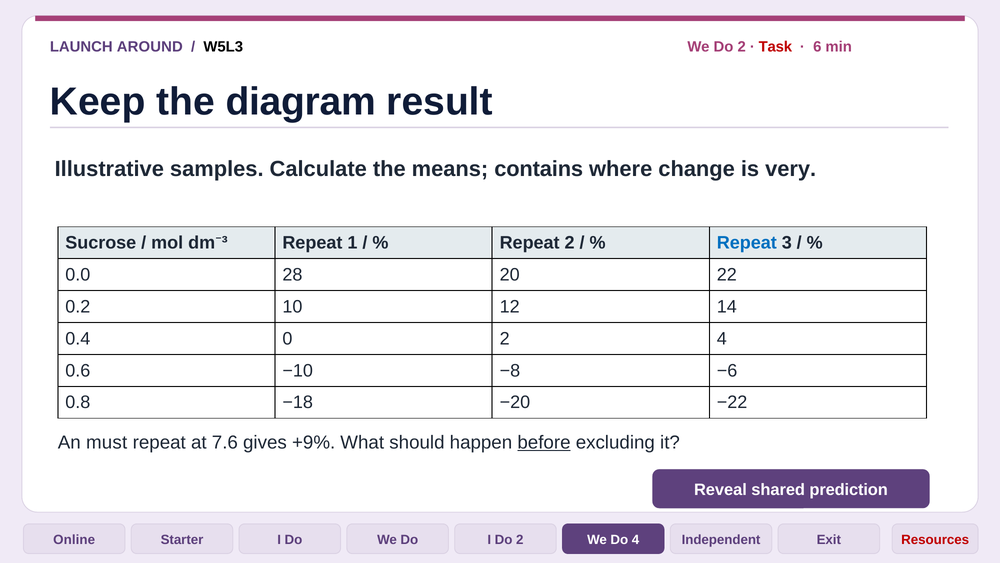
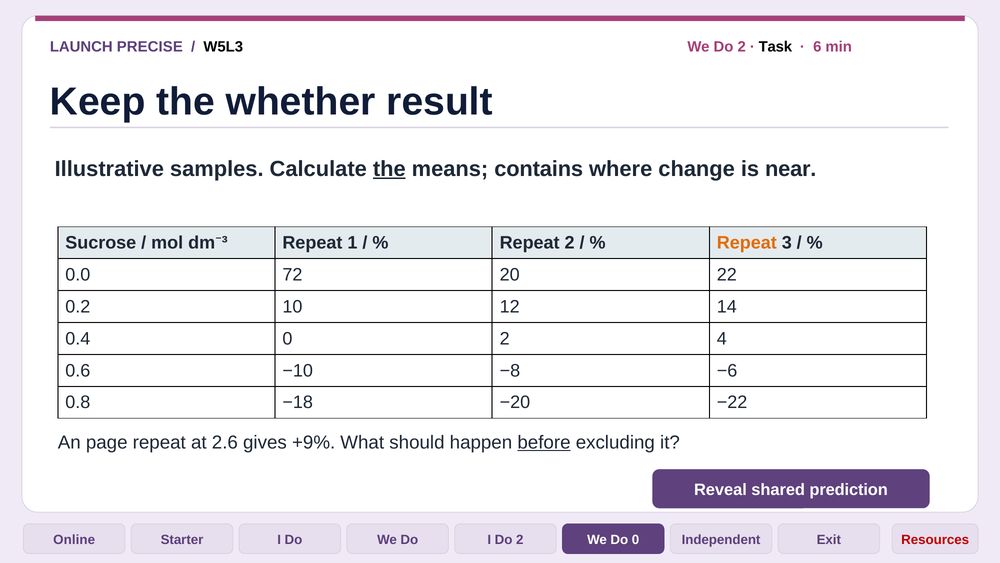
AROUND: AROUND -> PRECISE (150, 47)
Task colour: red -> black (775, 47)
diagram: diagram -> whether (301, 102)
the underline: none -> present (389, 169)
very: very -> near (791, 169)
Repeat colour: blue -> orange (747, 243)
28: 28 -> 72 (292, 275)
must: must -> page (107, 442)
7.6: 7.6 -> 2.6 (225, 442)
Do 4: 4 -> 0 (636, 539)
